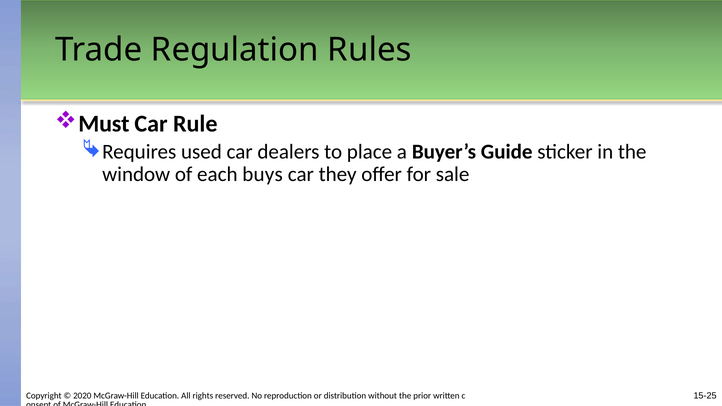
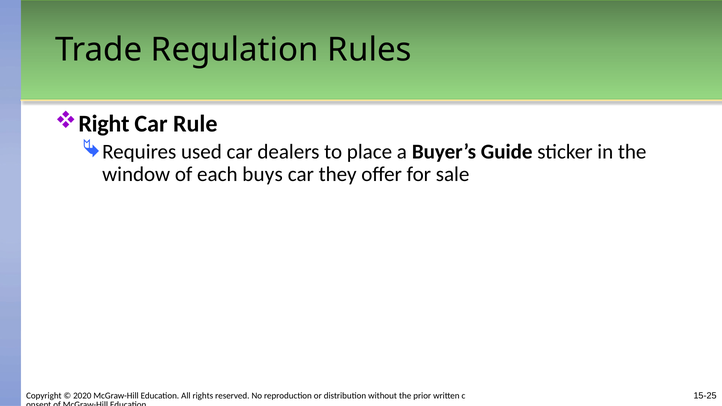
Must: Must -> Right (104, 124)
